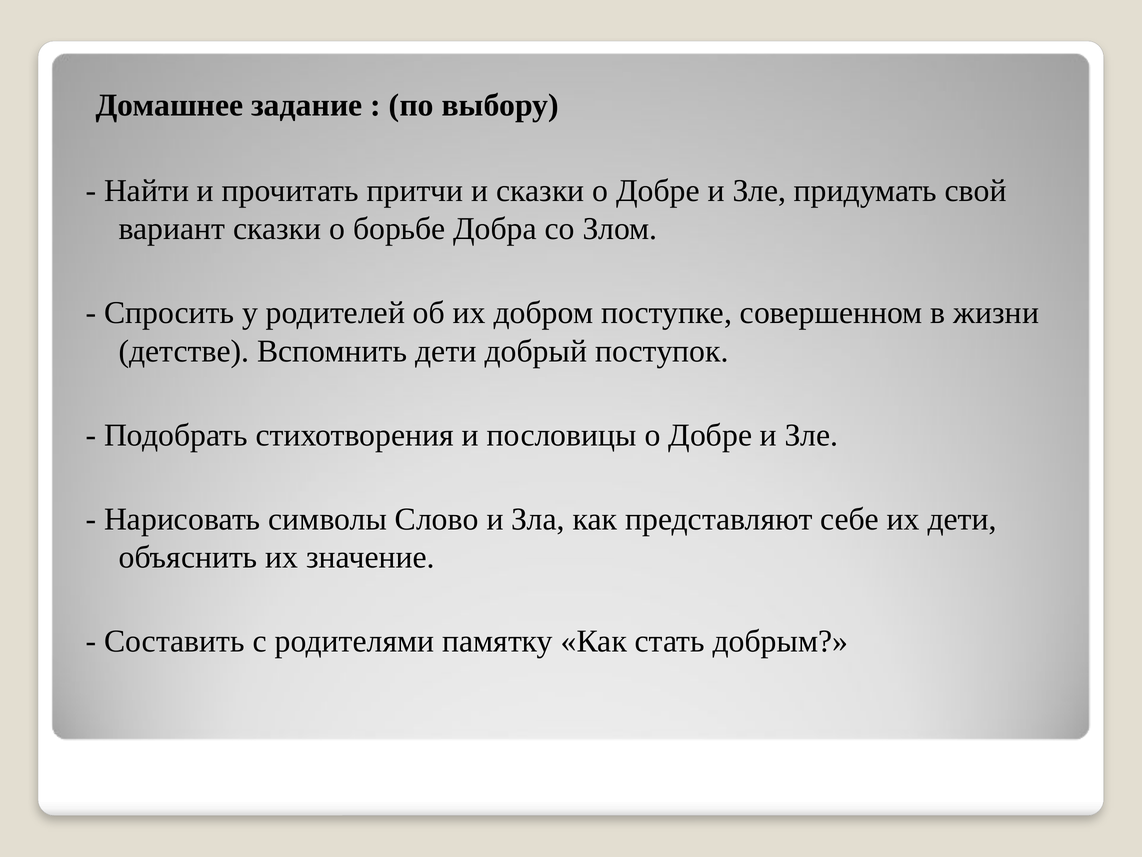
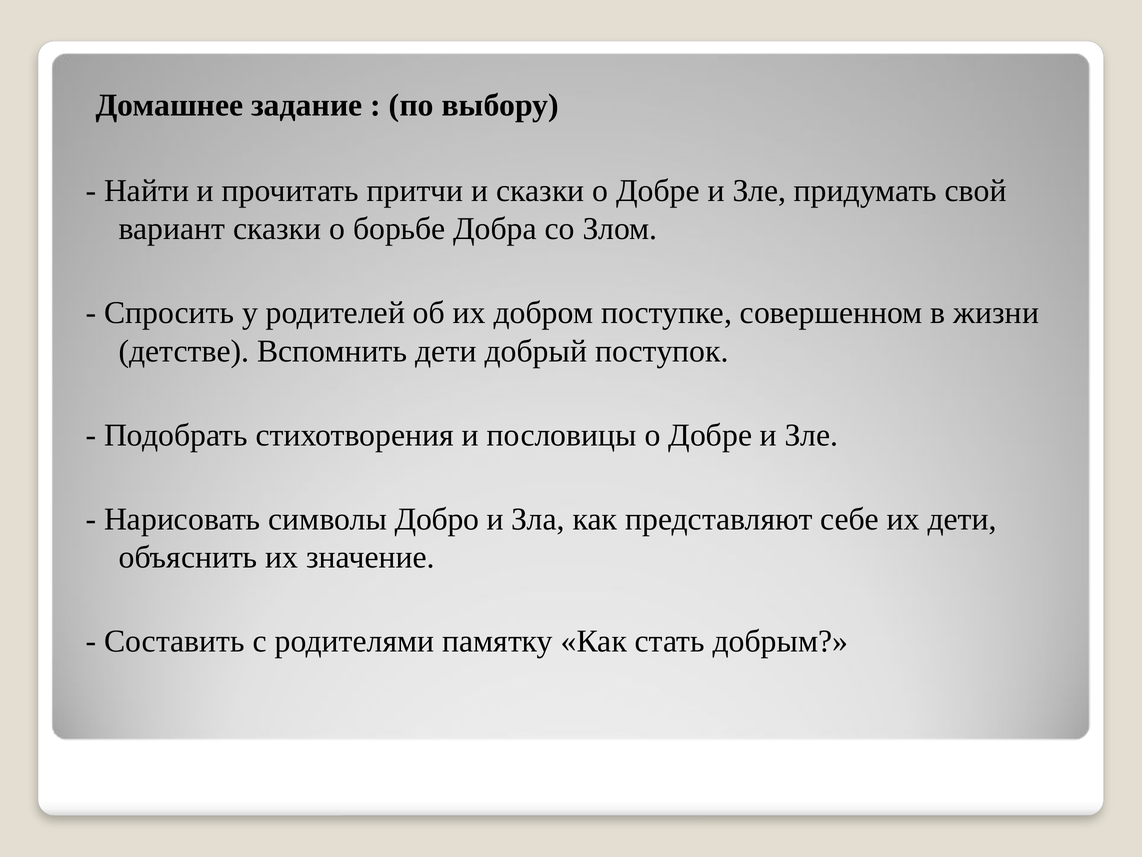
Слово: Слово -> Добро (437, 519)
